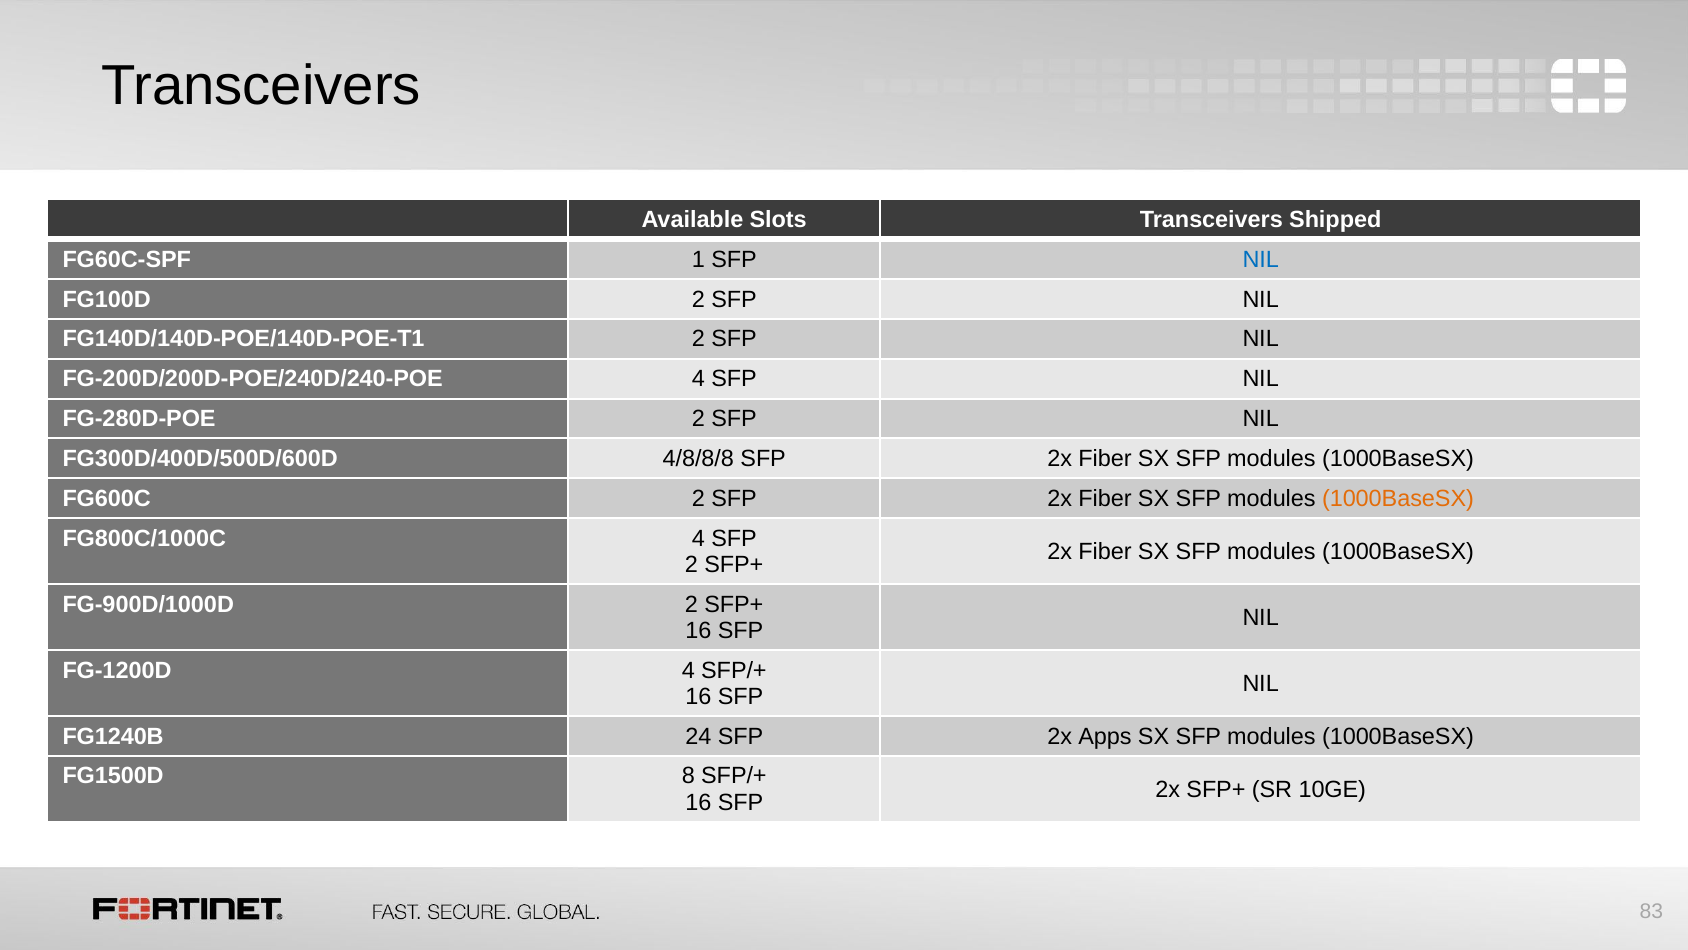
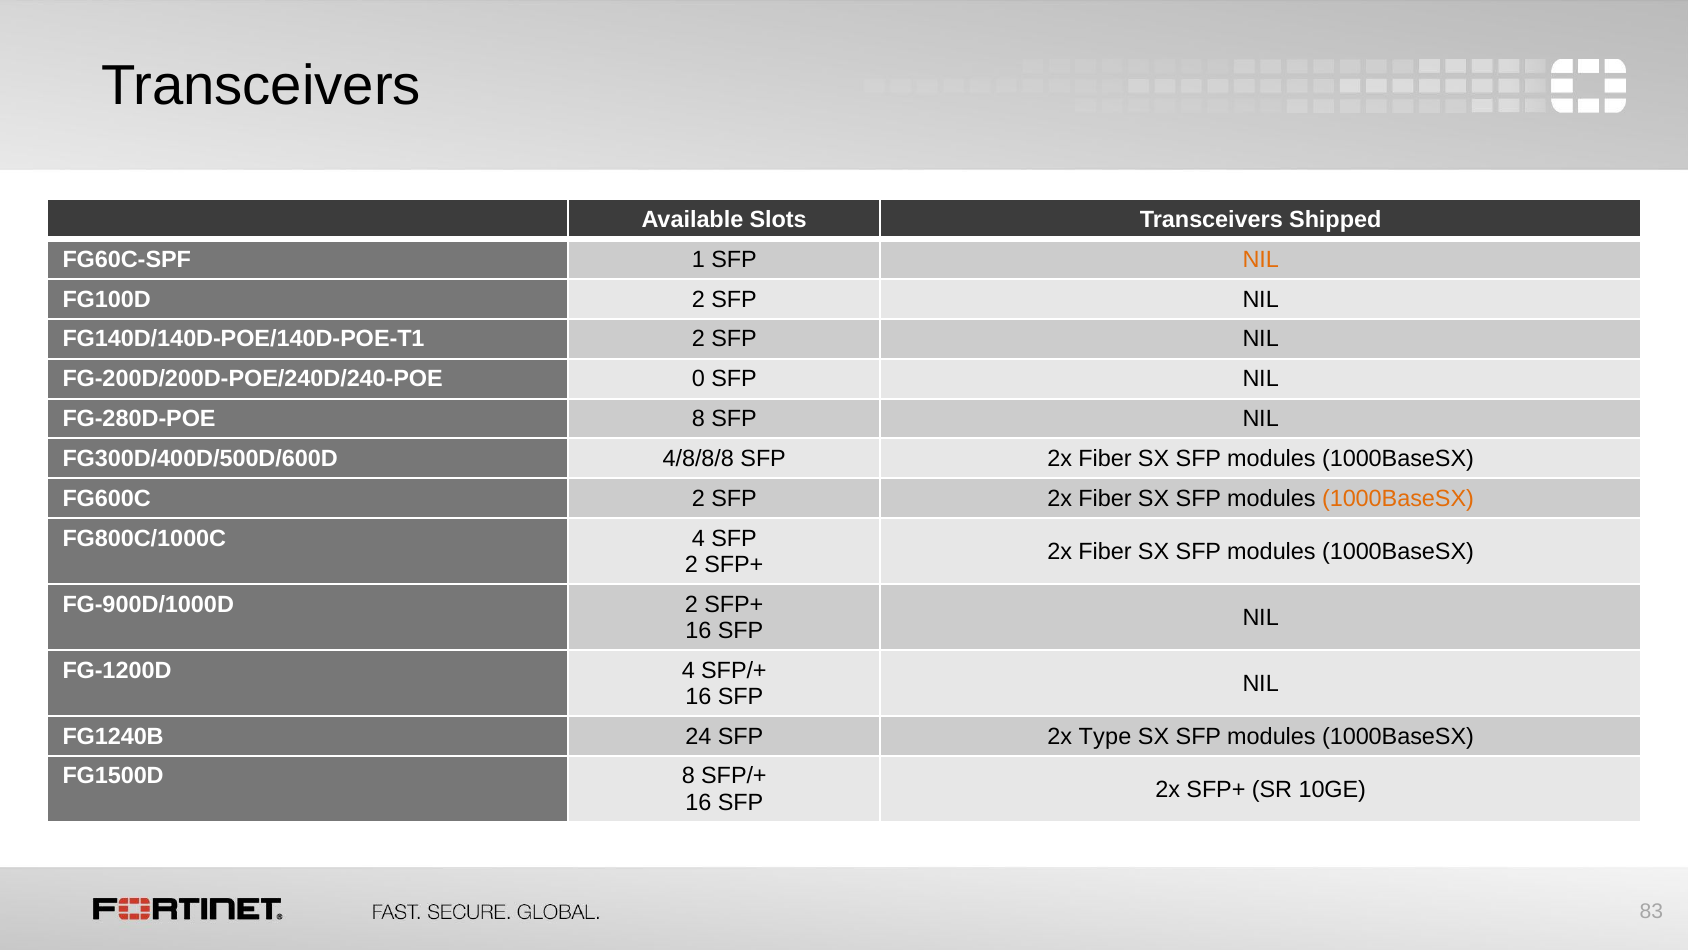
NIL colour: blue -> orange (1261, 259)
FG-200D/200D-POE/240D/240-POE 4: 4 -> 0 (698, 379)
FG-280D-POE 2: 2 -> 8 (698, 419)
Apps: Apps -> Type (1105, 736)
